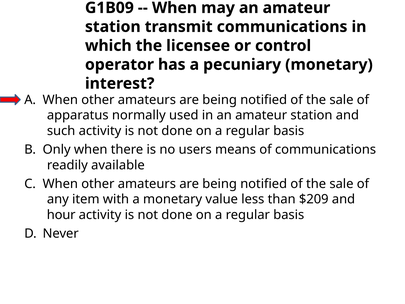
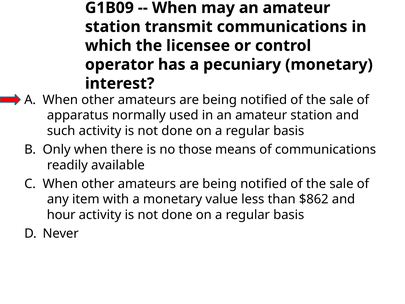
users: users -> those (195, 149)
$209: $209 -> $862 (314, 199)
